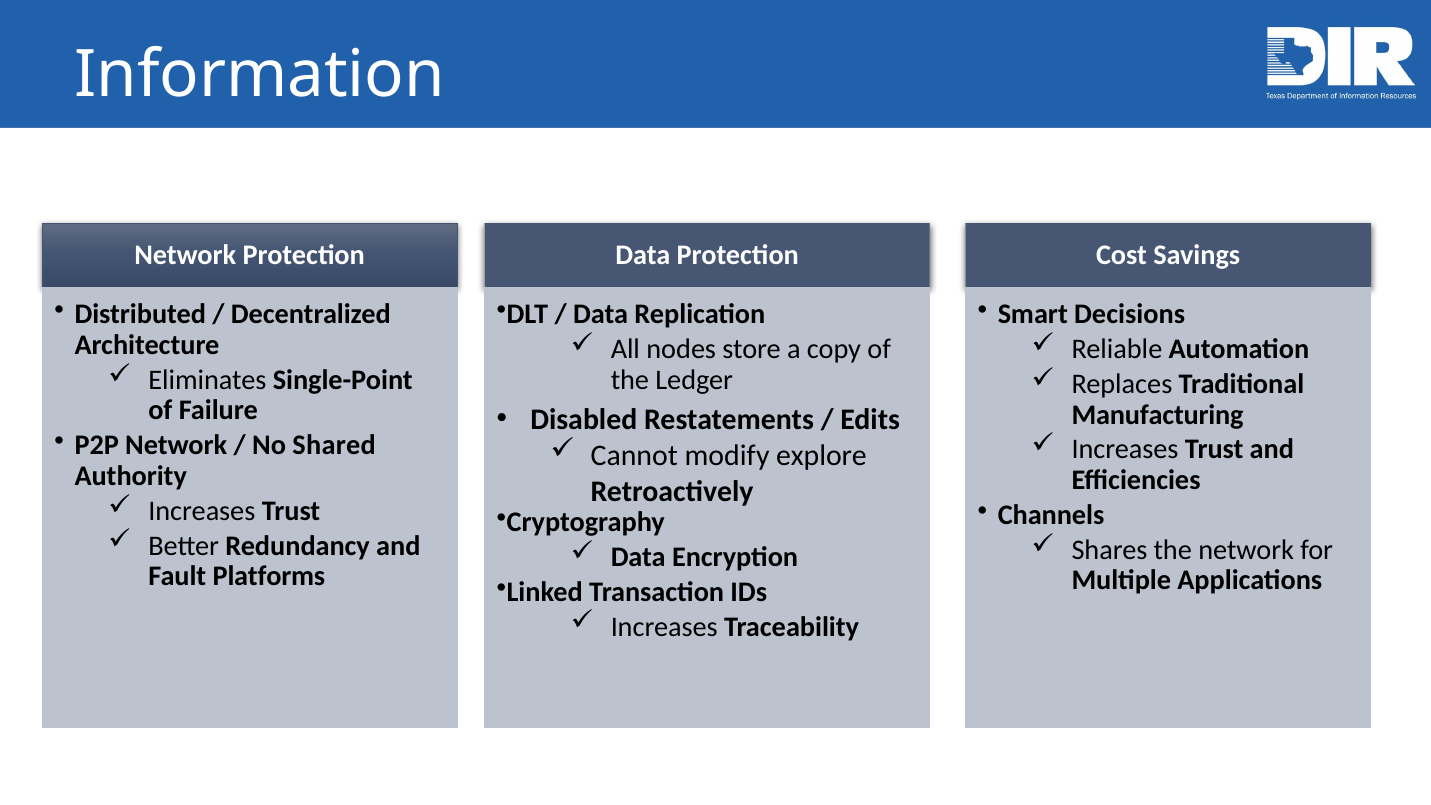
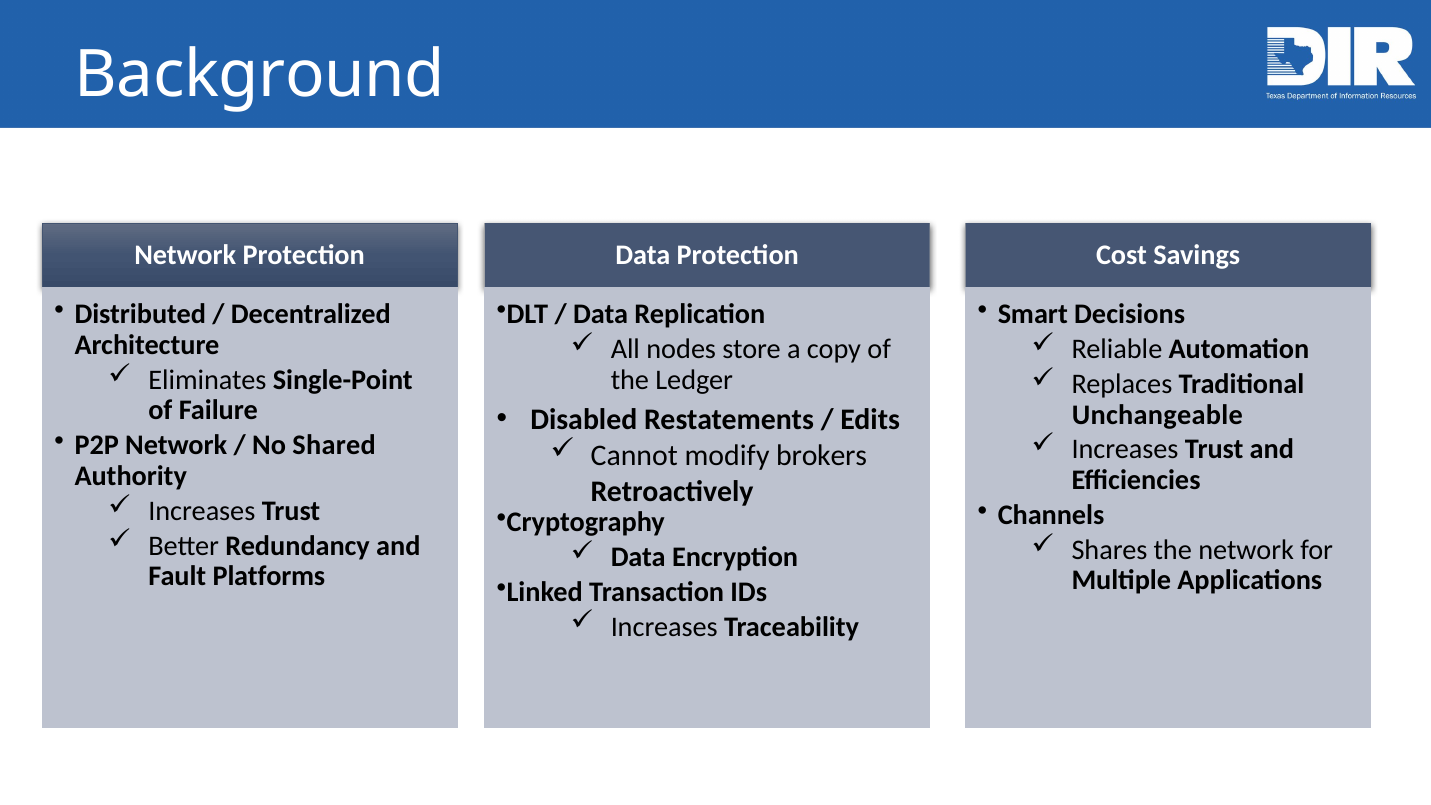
Information: Information -> Background (260, 75)
Manufacturing: Manufacturing -> Unchangeable (1157, 415)
explore: explore -> brokers (822, 455)
